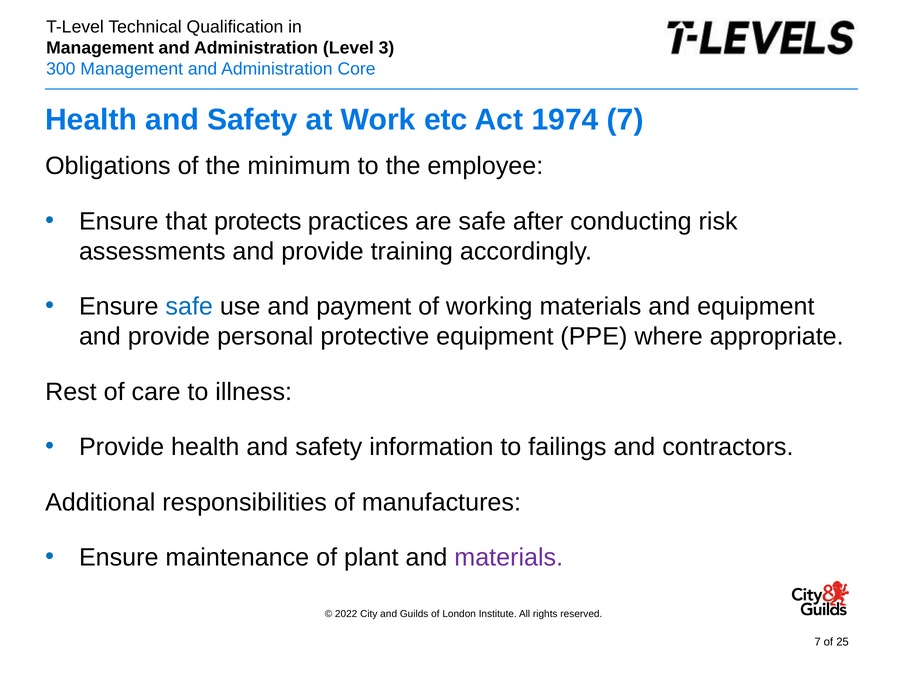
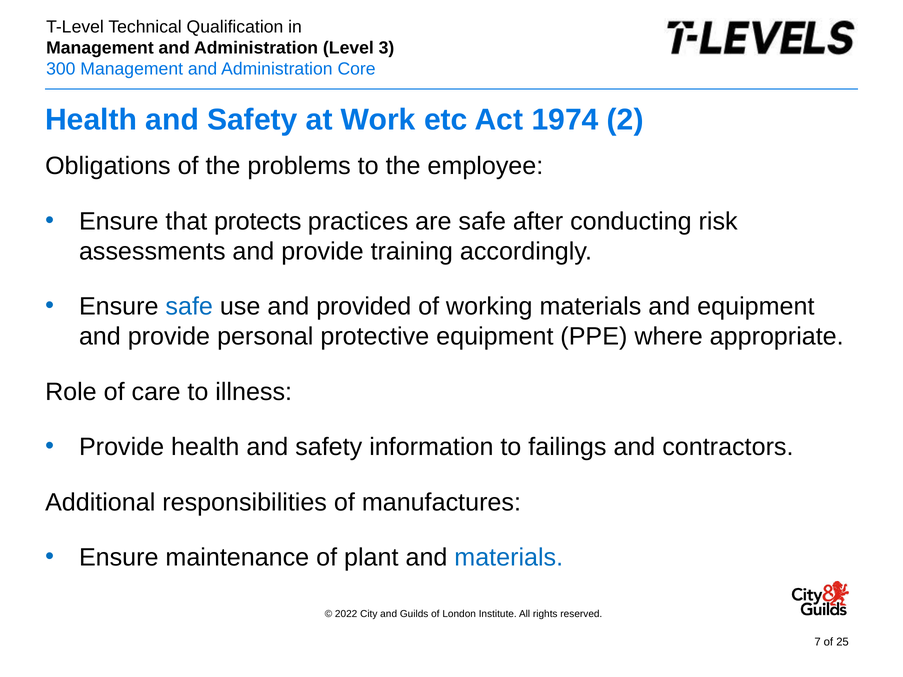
1974 7: 7 -> 2 (625, 120)
minimum: minimum -> problems (299, 166)
payment: payment -> provided (364, 307)
Rest: Rest -> Role (71, 392)
materials colour: purple -> blue (509, 558)
